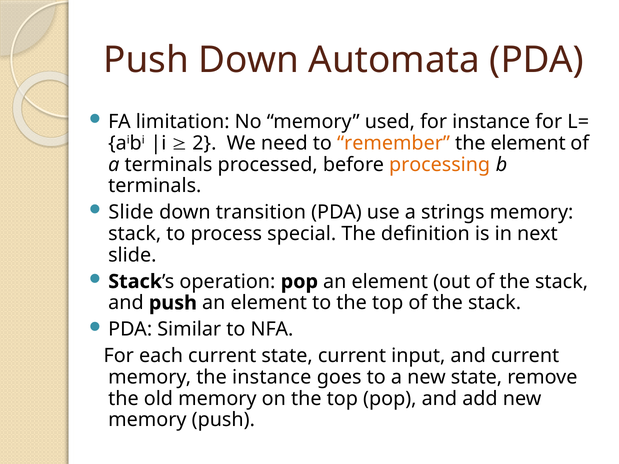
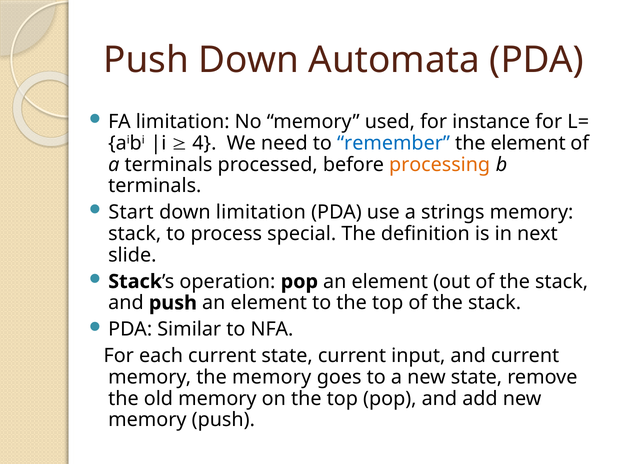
2: 2 -> 4 (204, 143)
remember colour: orange -> blue (394, 143)
Slide: Slide -> Start (131, 212)
down transition: transition -> limitation (261, 212)
the instance: instance -> memory (272, 377)
